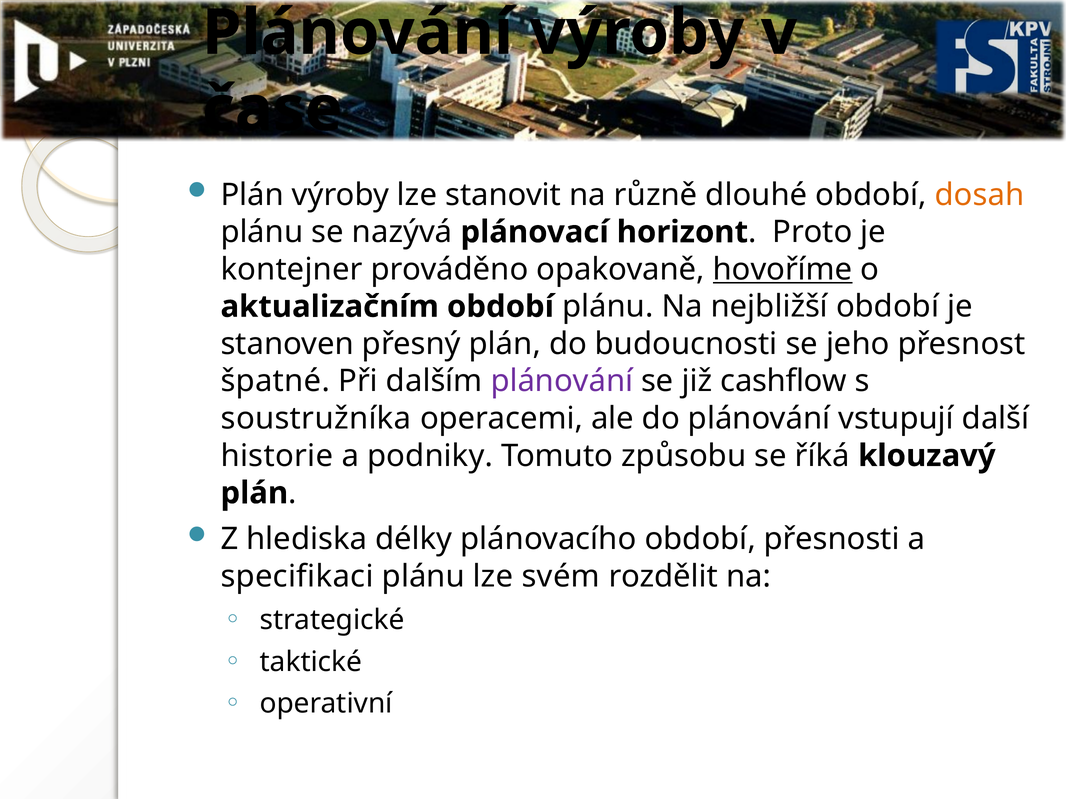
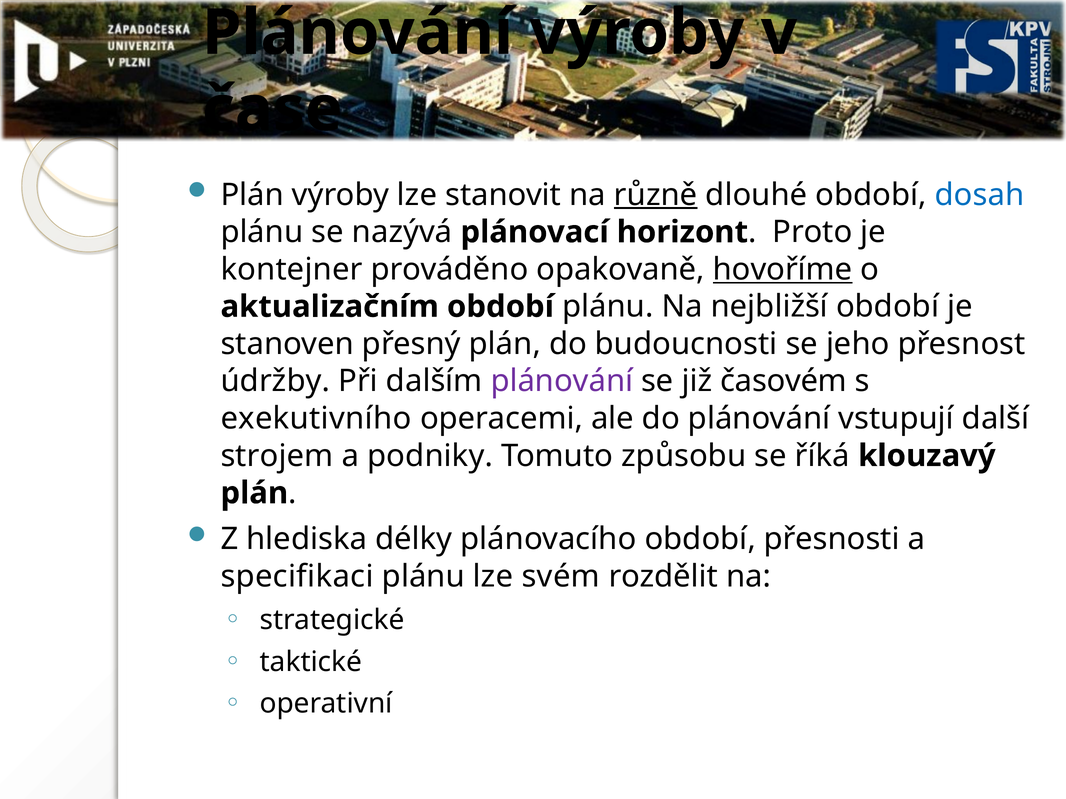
různě underline: none -> present (656, 195)
dosah colour: orange -> blue (979, 195)
špatné: špatné -> údržby (275, 381)
cashflow: cashflow -> časovém (784, 381)
soustružníka: soustružníka -> exekutivního (316, 419)
historie: historie -> strojem (277, 456)
